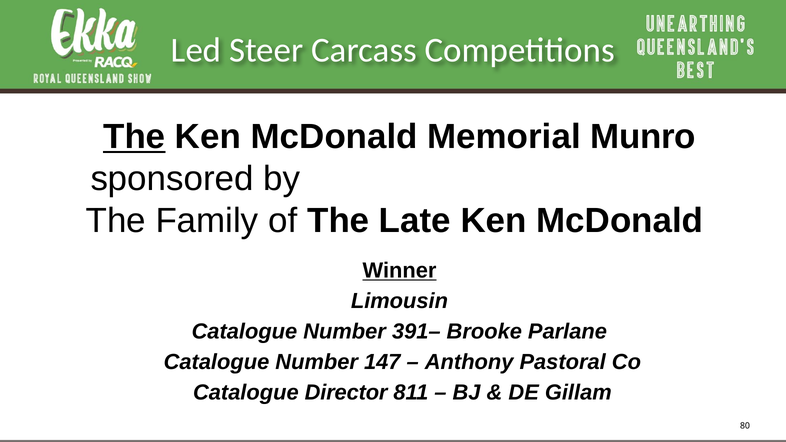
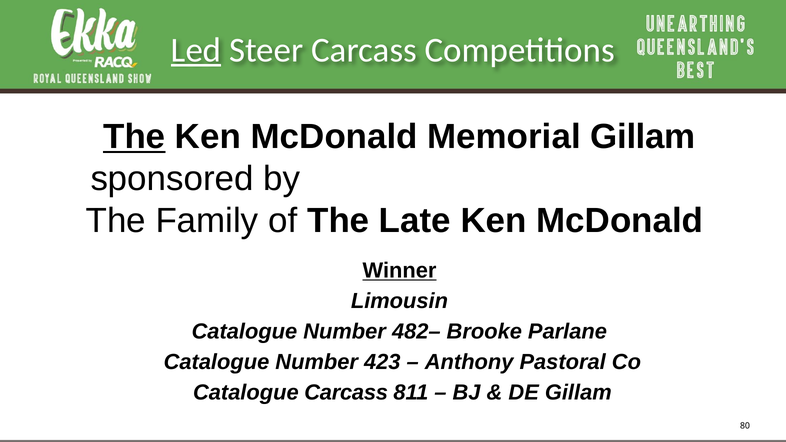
Led underline: none -> present (196, 50)
Memorial Munro: Munro -> Gillam (643, 137)
391–: 391– -> 482– (416, 332)
147: 147 -> 423 (382, 362)
Catalogue Director: Director -> Carcass (346, 393)
